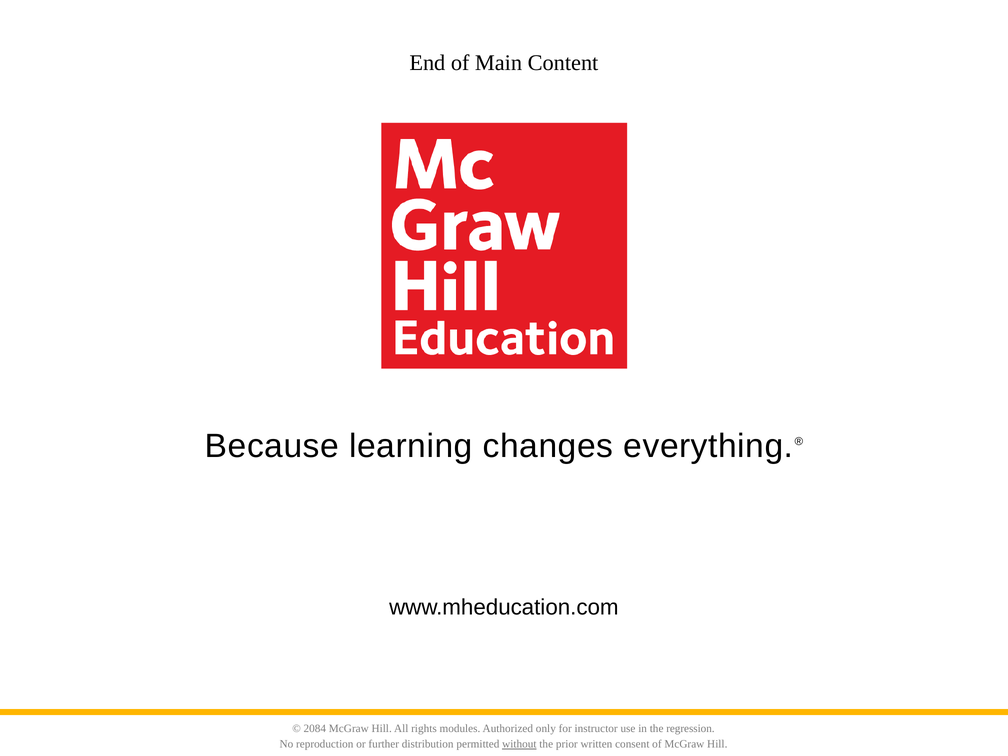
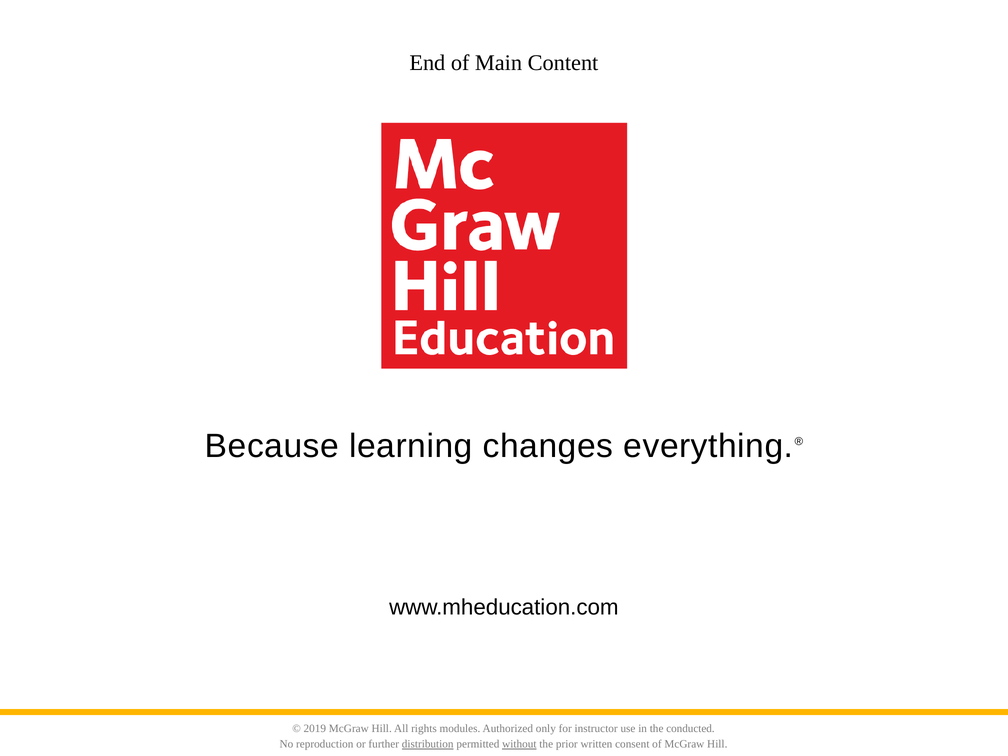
2084: 2084 -> 2019 (315, 728)
regression: regression -> conducted (690, 728)
distribution underline: none -> present (428, 744)
